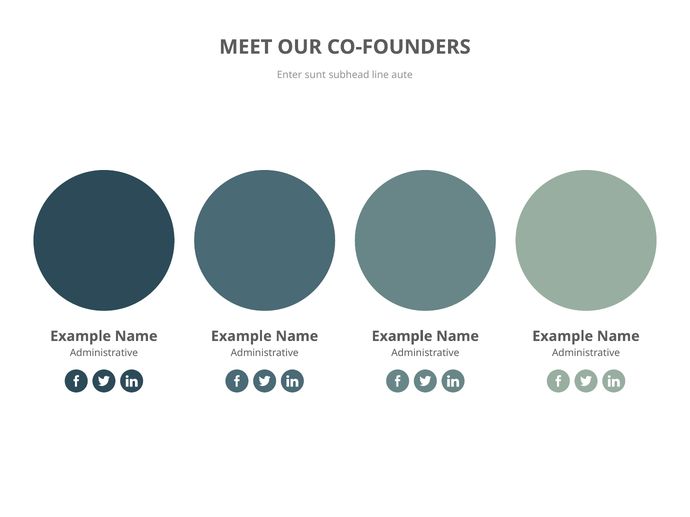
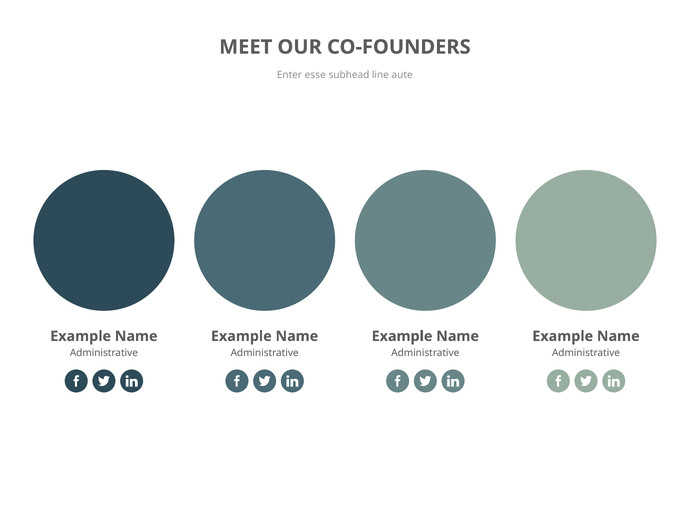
sunt: sunt -> esse (315, 75)
